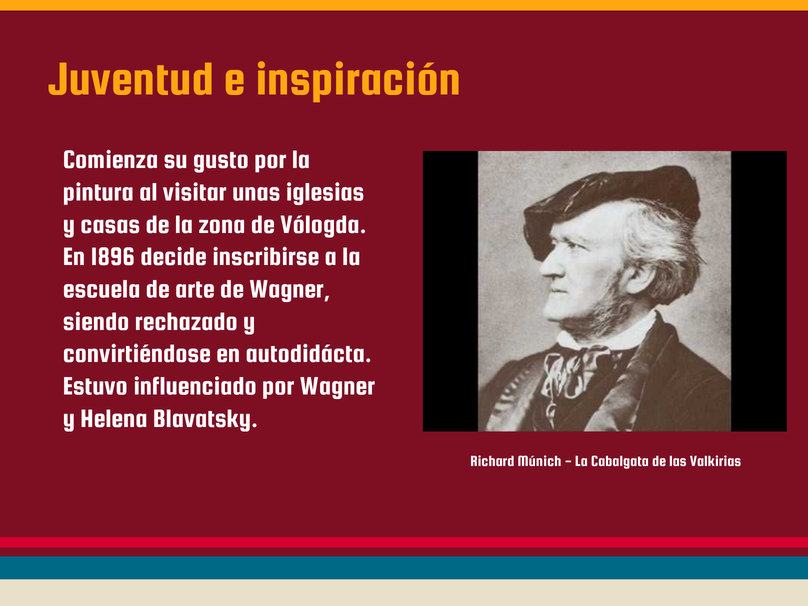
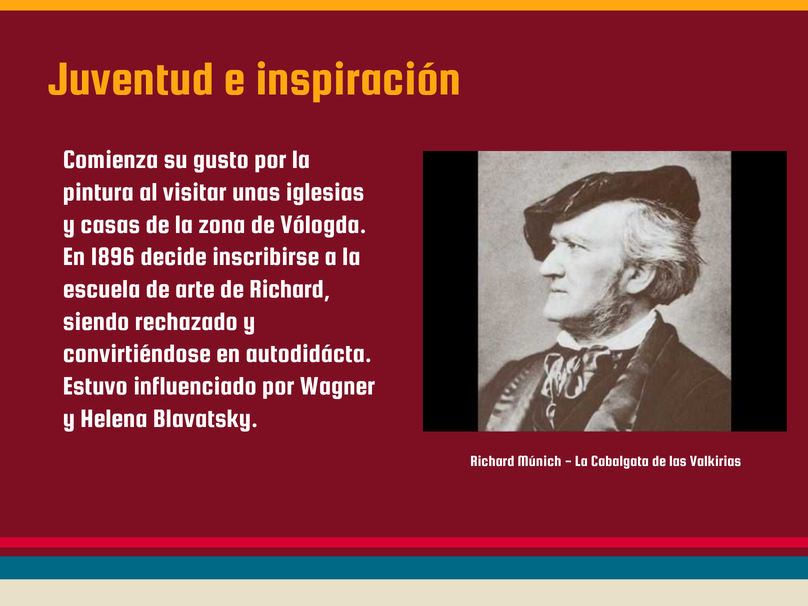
de Wagner: Wagner -> Richard (289, 289)
